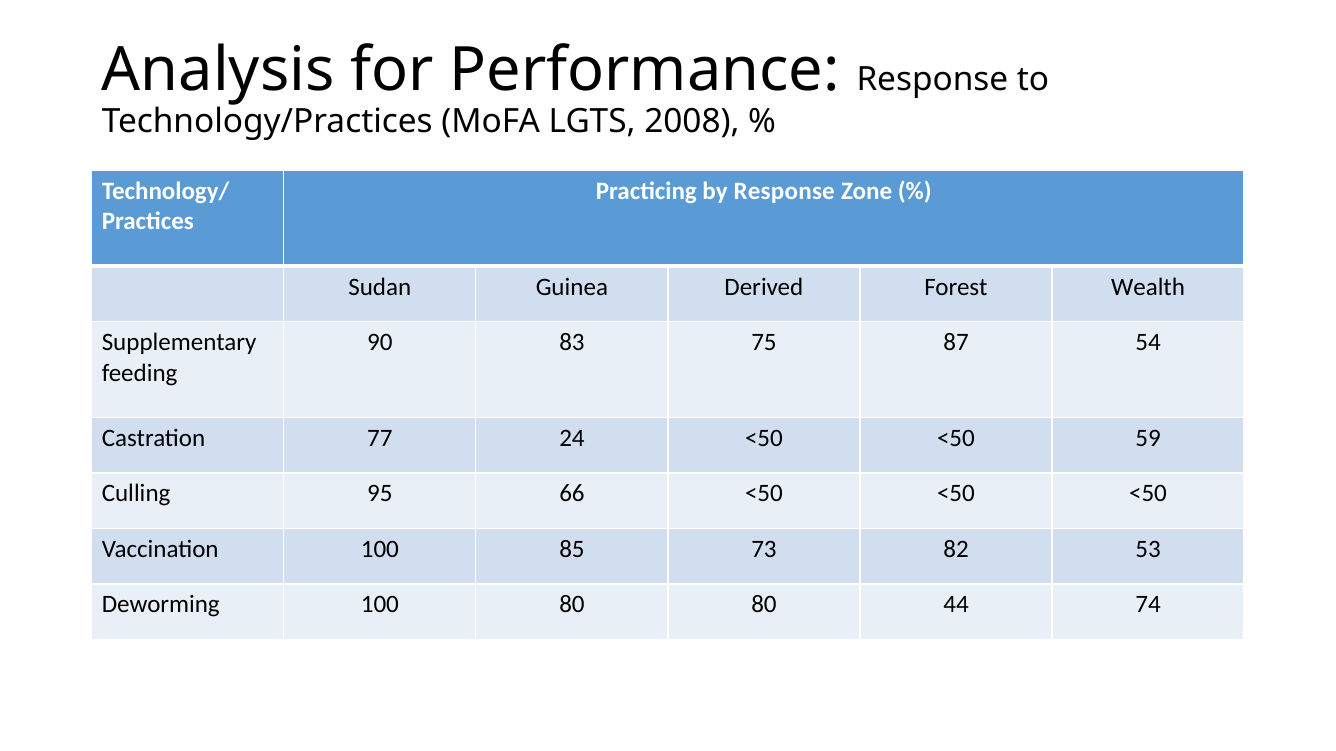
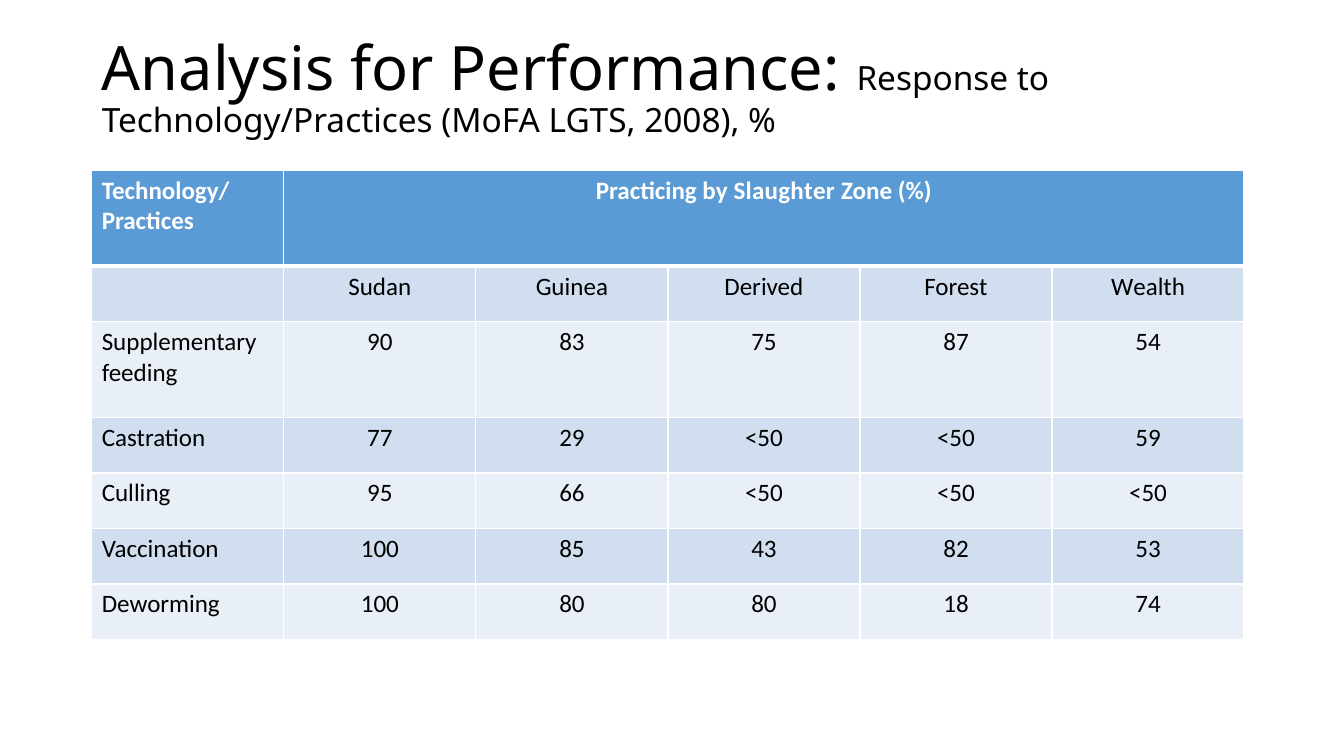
by Response: Response -> Slaughter (784, 191)
24: 24 -> 29 (572, 438)
73: 73 -> 43 (764, 549)
44: 44 -> 18 (956, 605)
